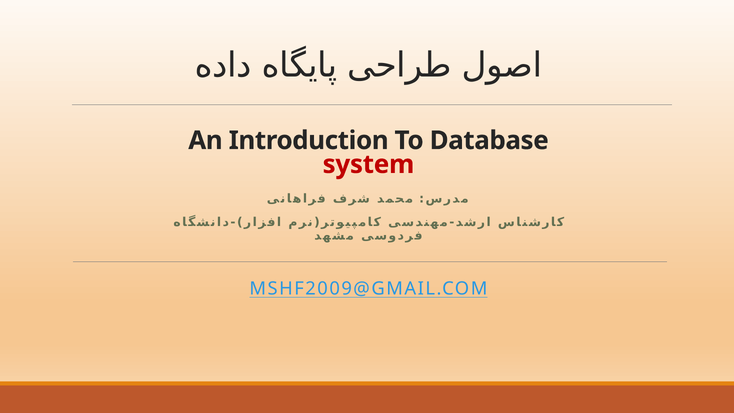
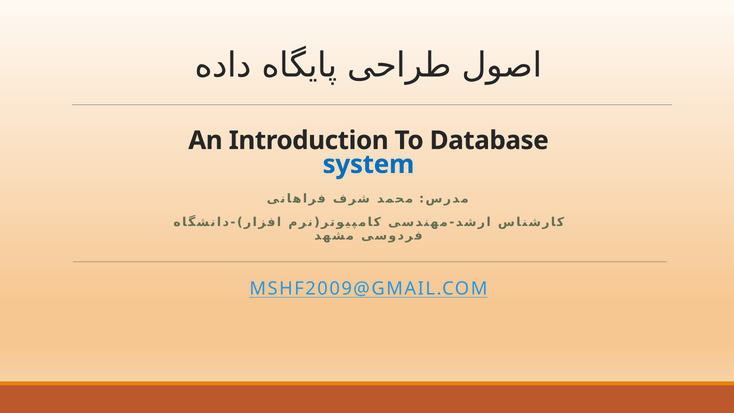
system colour: red -> blue (368, 164)
